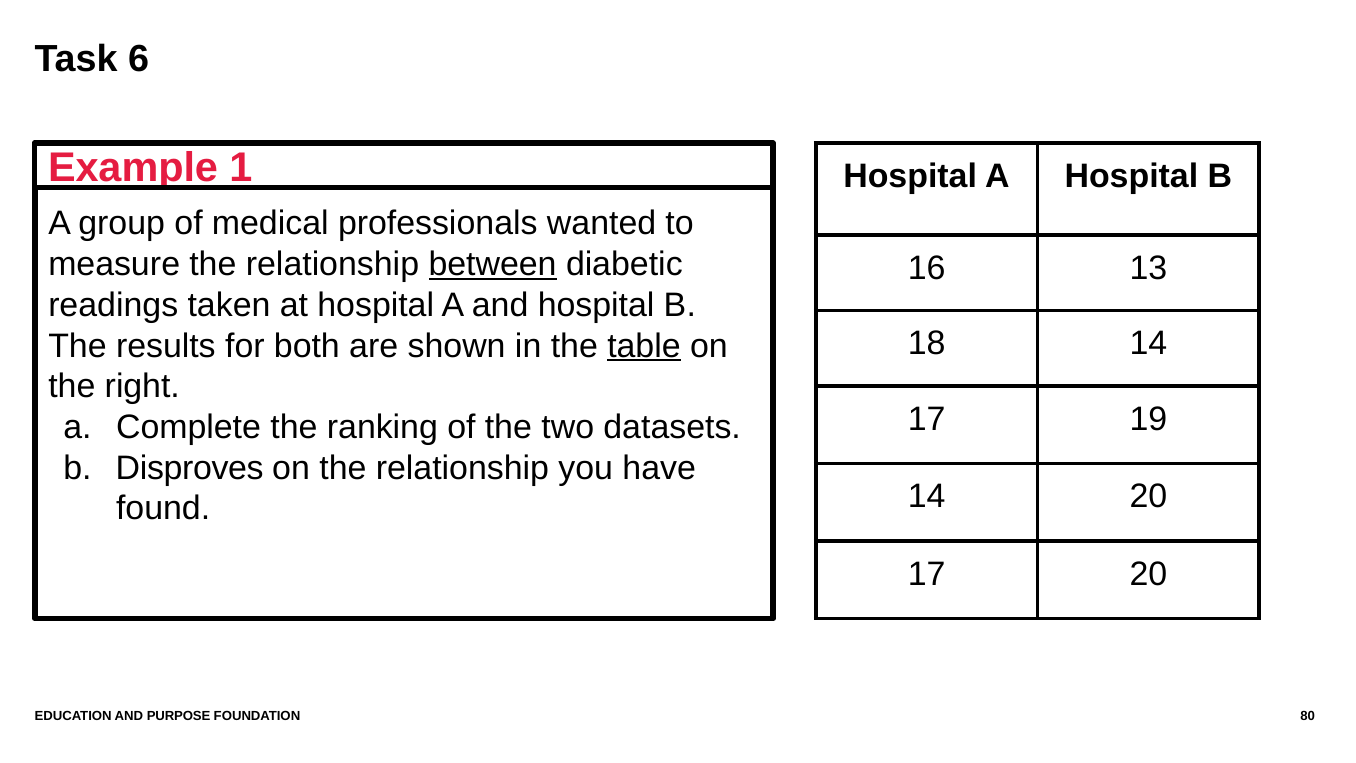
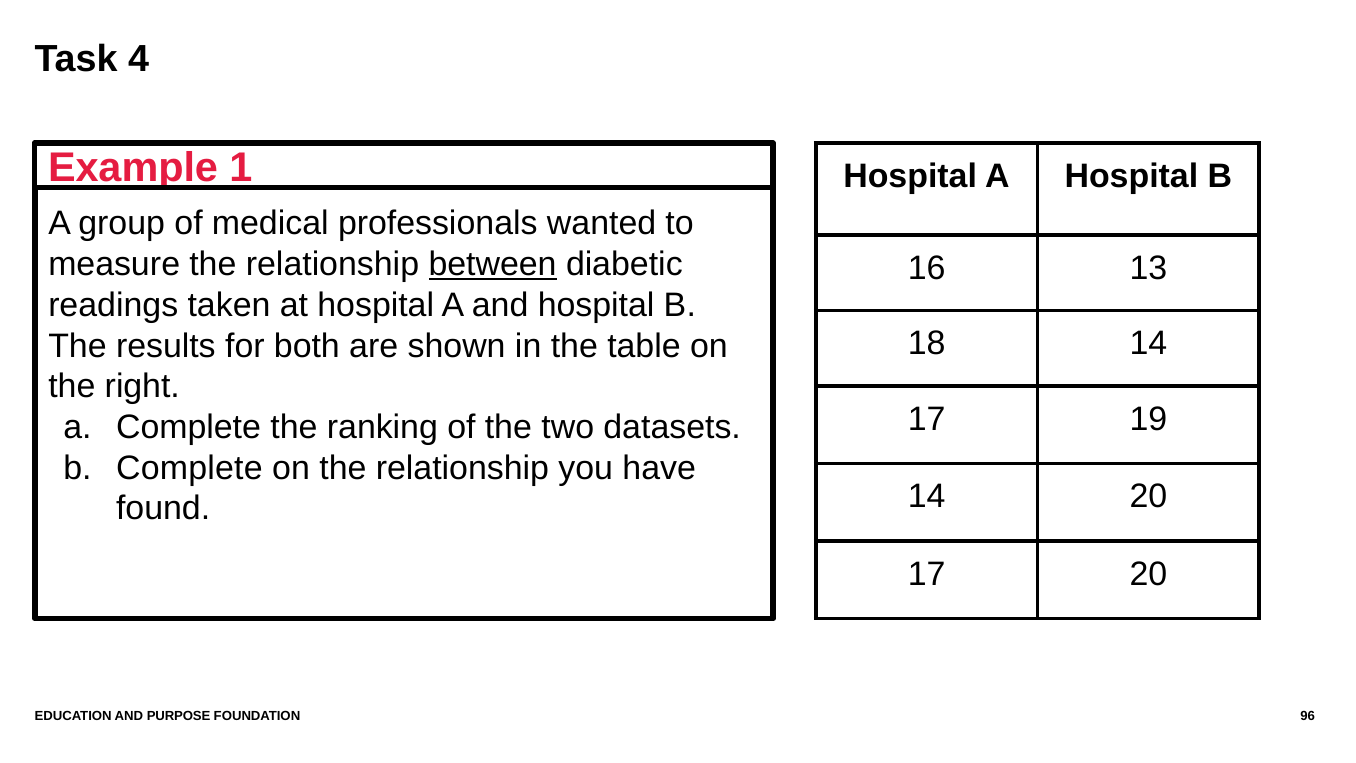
6: 6 -> 4 (138, 59)
table underline: present -> none (644, 346)
b Disproves: Disproves -> Complete (189, 468)
80: 80 -> 96 (1308, 716)
